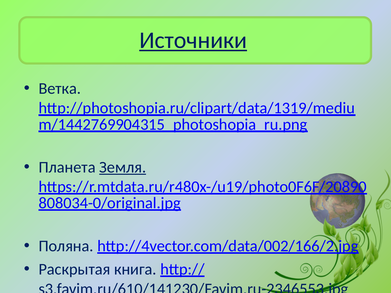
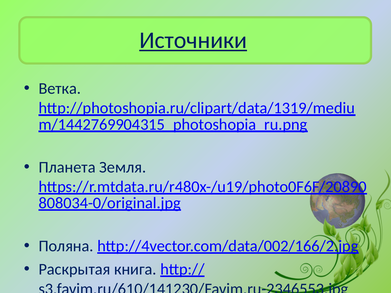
Земля underline: present -> none (123, 167)
